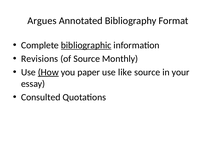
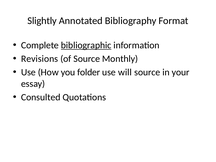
Argues: Argues -> Slightly (42, 21)
How underline: present -> none (48, 72)
paper: paper -> folder (89, 72)
like: like -> will (125, 72)
